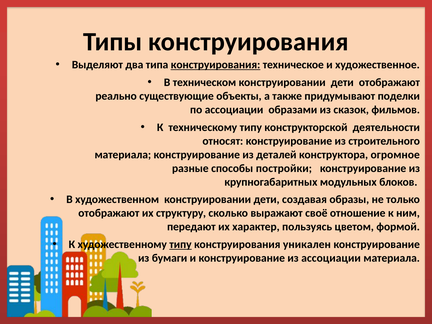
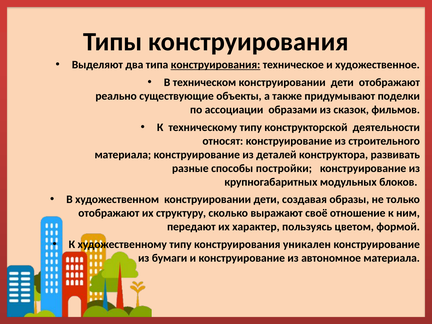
огромное: огромное -> развивать (395, 155)
типу underline: present -> none (180, 244)
из ассоциации: ассоциации -> автономное (331, 258)
